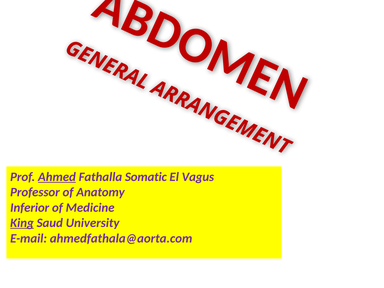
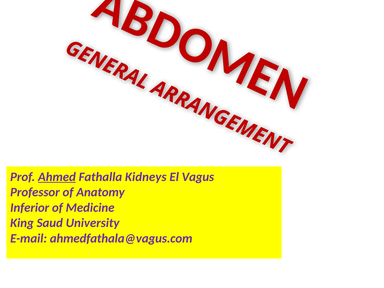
Somatic: Somatic -> Kidneys (146, 177)
King underline: present -> none (22, 223)
ahmedfathala@aorta.com: ahmedfathala@aorta.com -> ahmedfathala@vagus.com (121, 238)
